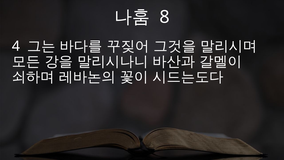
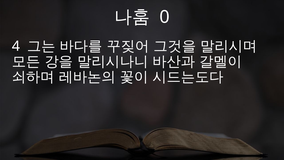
8: 8 -> 0 (165, 17)
